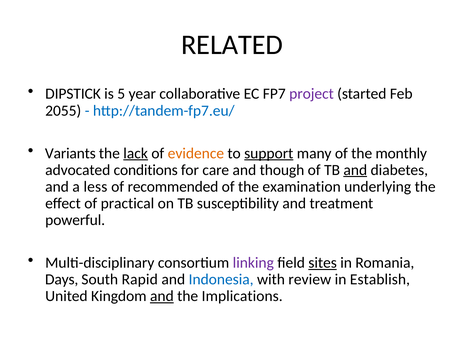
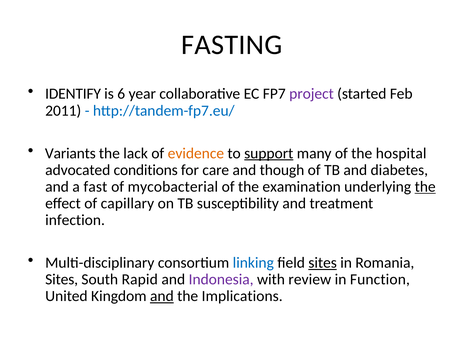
RELATED: RELATED -> FASTING (232, 45)
DIPSTICK: DIPSTICK -> IDENTIFY (73, 94)
5: 5 -> 6 (121, 94)
2055: 2055 -> 2011 (63, 111)
lack underline: present -> none (136, 153)
monthly: monthly -> hospital (401, 153)
and underline: present -> none (355, 170)
less: less -> fast (95, 187)
recommended: recommended -> mycobacterial (173, 187)
the underline: none -> present (425, 187)
practical: practical -> capillary (127, 203)
powerful: powerful -> infection (75, 220)
linking colour: purple -> blue (253, 263)
Days: Days -> Sites (62, 279)
Indonesia colour: blue -> purple (221, 279)
Establish: Establish -> Function (380, 279)
